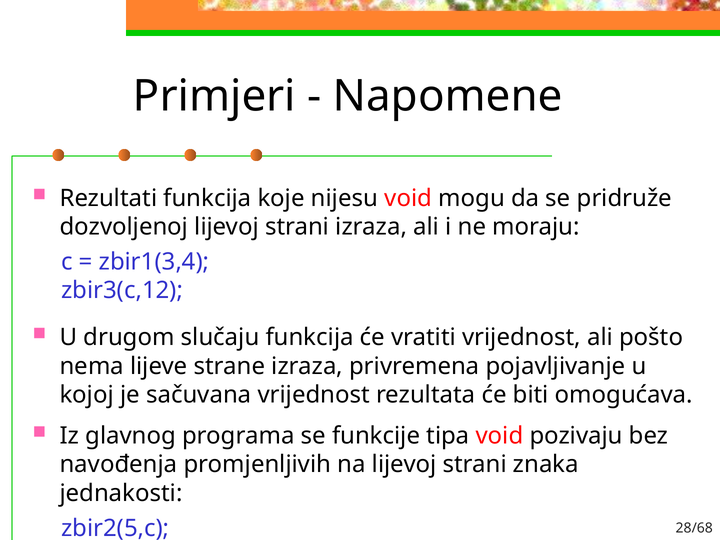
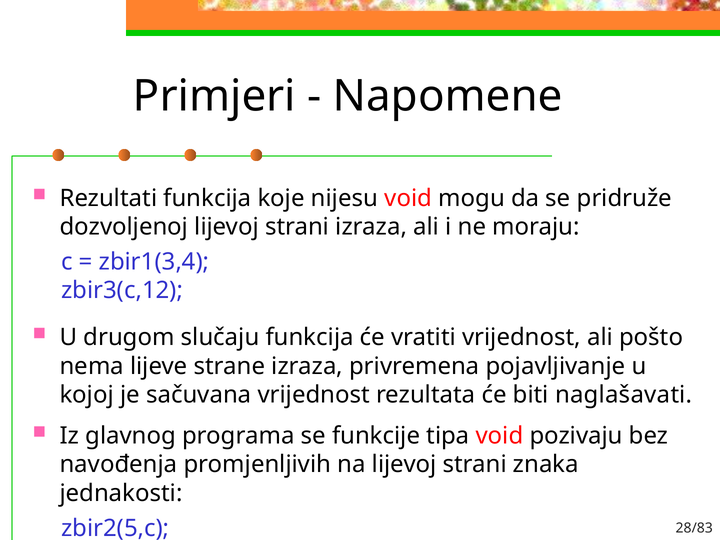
omogućava: omogućava -> naglašavati (624, 395)
28/68: 28/68 -> 28/83 (694, 528)
